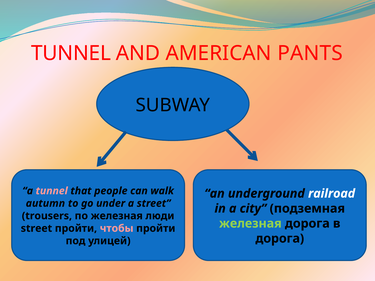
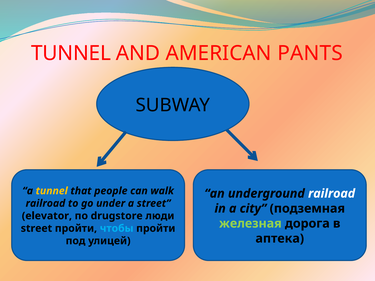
tunnel colour: pink -> yellow (52, 191)
autumn: autumn -> railroad (45, 204)
trousers: trousers -> elevator (47, 216)
по железная: железная -> drugstore (117, 216)
чтобы colour: pink -> light blue (117, 229)
дорога: дорога -> аптека (280, 239)
